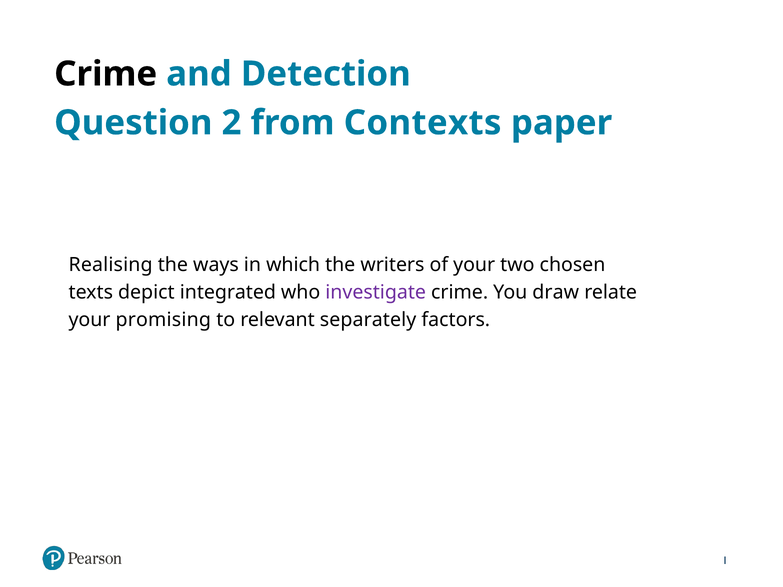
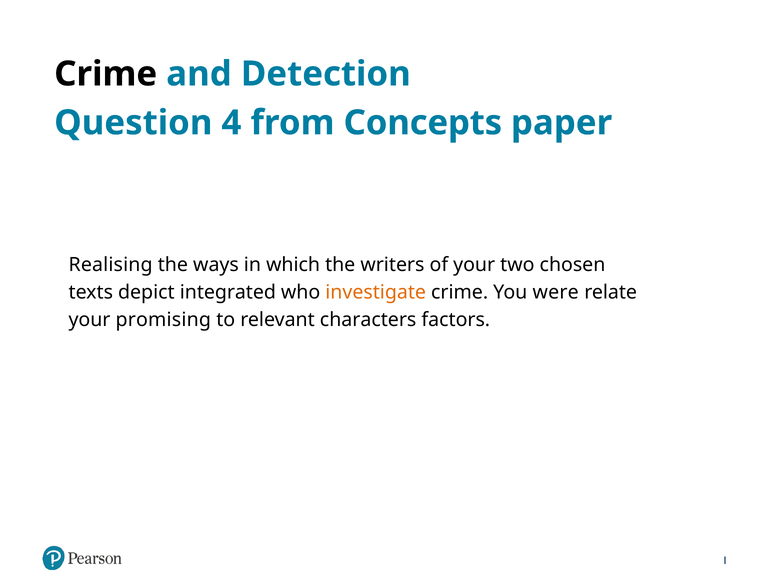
2: 2 -> 4 (231, 123)
Contexts: Contexts -> Concepts (423, 123)
investigate colour: purple -> orange (376, 292)
draw: draw -> were (556, 292)
separately: separately -> characters (368, 320)
